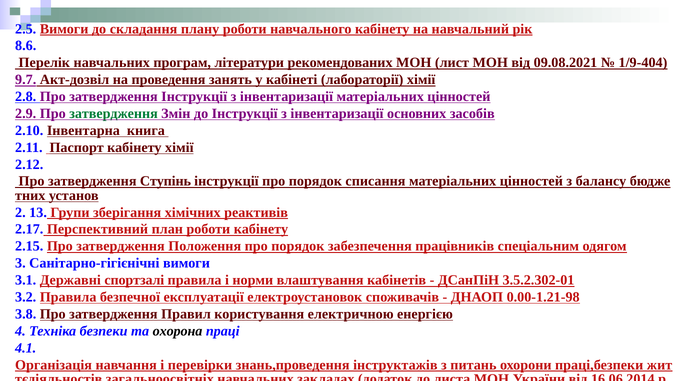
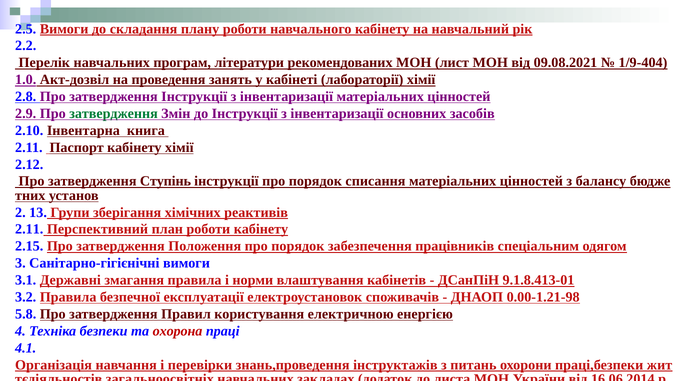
8.6: 8.6 -> 2.2 (26, 46)
9.7: 9.7 -> 1.0 (26, 80)
2.17: 2.17 -> 2.11 (29, 230)
спортзалі: спортзалі -> змагання (134, 280)
3.5.2.302-01: 3.5.2.302-01 -> 9.1.8.413-01 (539, 280)
3.8: 3.8 -> 5.8 (26, 314)
охорона colour: black -> red (178, 331)
